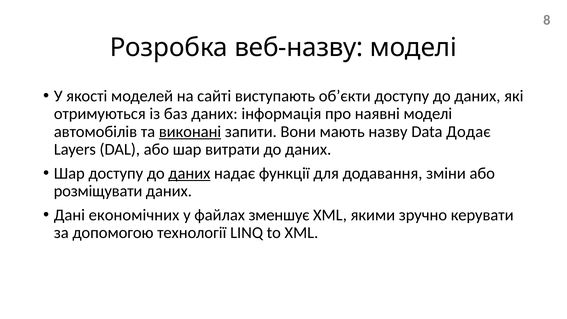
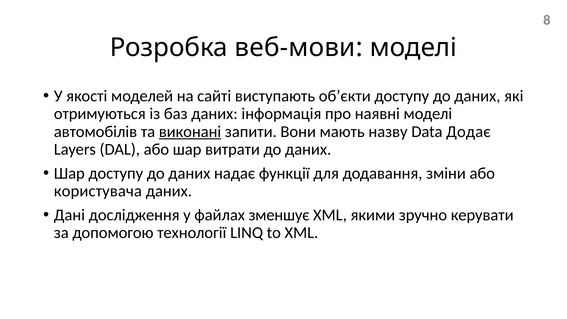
веб-назву: веб-назву -> веб-мови (299, 48)
даних underline: present -> none (189, 173)
розміщувати: розміщувати -> користувача (98, 191)
економічних: економічних -> дослідження (134, 215)
